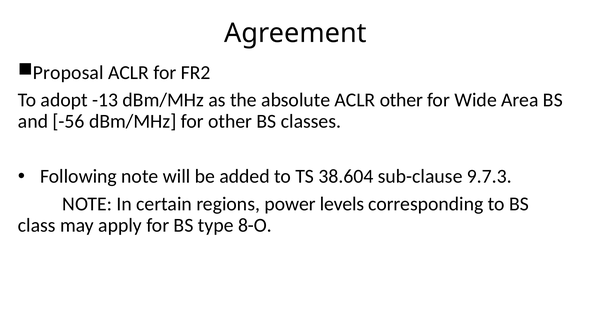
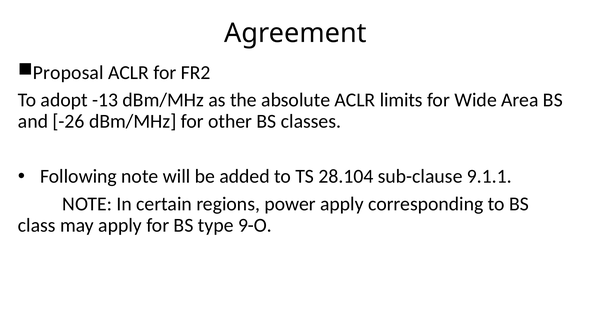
ACLR other: other -> limits (401, 100)
-56: -56 -> -26 (69, 121)
38.604: 38.604 -> 28.104 (346, 176)
9.7.3: 9.7.3 -> 9.1.1 (489, 176)
power levels: levels -> apply (342, 204)
8-O: 8-O -> 9-O (255, 225)
